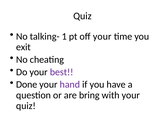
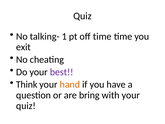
off your: your -> time (102, 36)
Done: Done -> Think (27, 84)
hand colour: purple -> orange (70, 84)
